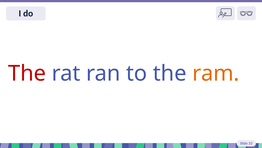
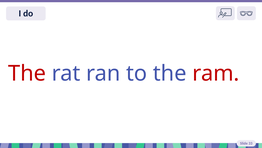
ram colour: orange -> red (216, 73)
